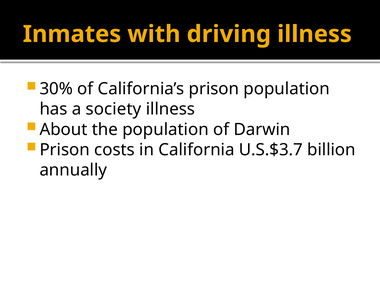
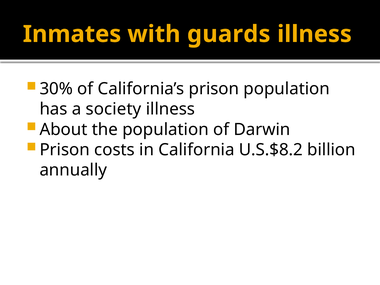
driving: driving -> guards (229, 34)
U.S.$3.7: U.S.$3.7 -> U.S.$8.2 (271, 150)
